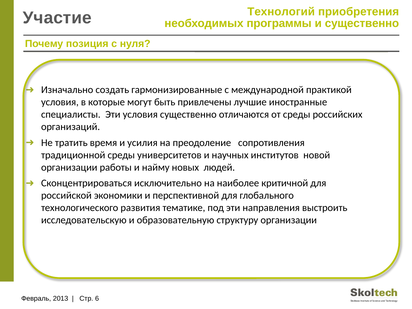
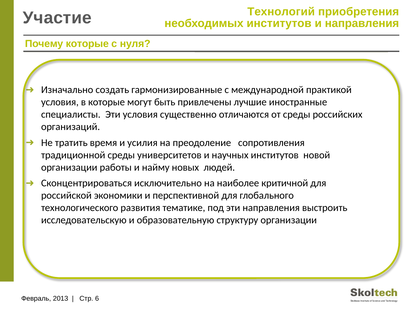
необходимых программы: программы -> институтов (279, 24)
и существенно: существенно -> направления (362, 24)
Почему позиция: позиция -> которые (87, 44)
